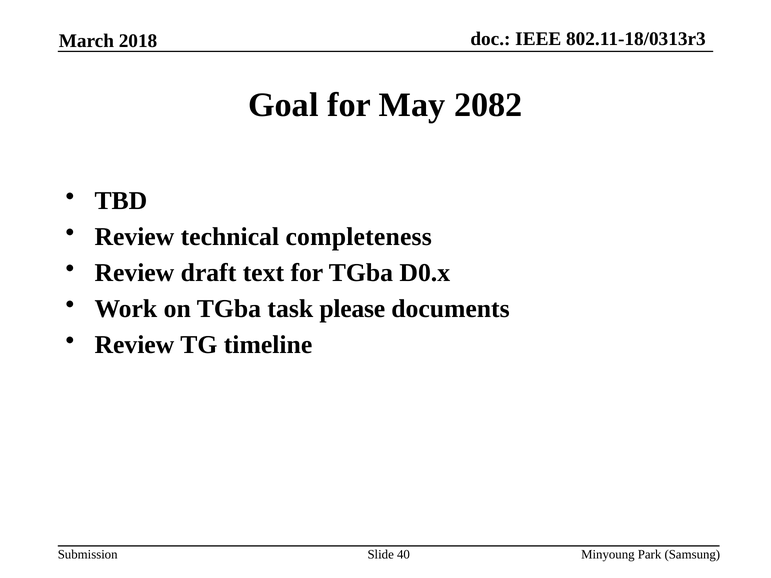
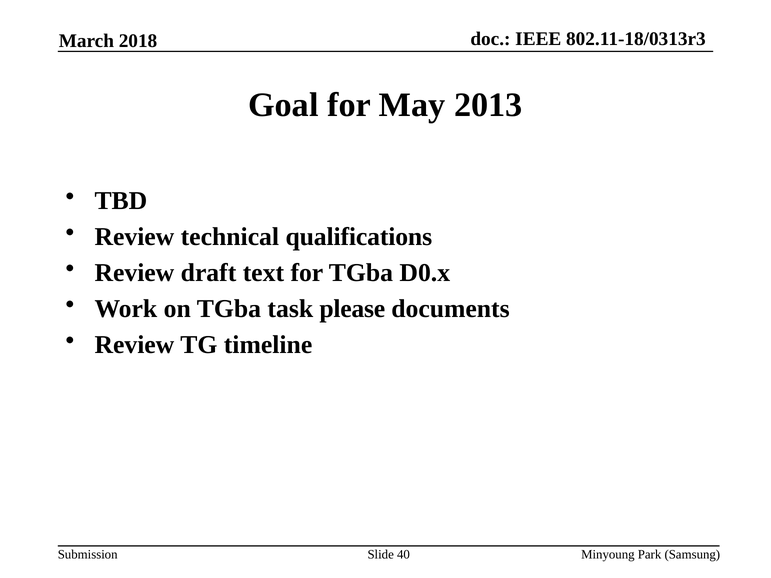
2082: 2082 -> 2013 (488, 105)
completeness: completeness -> qualifications (359, 237)
